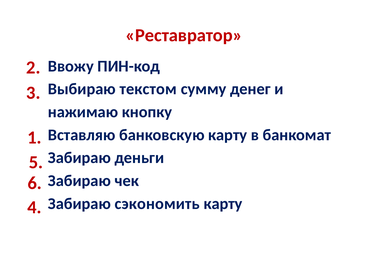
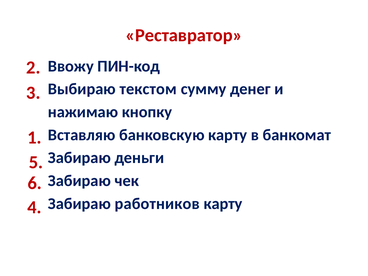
сэкономить: сэкономить -> работников (157, 204)
